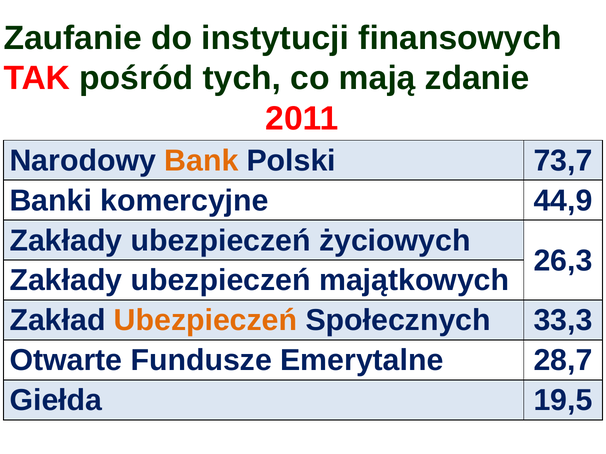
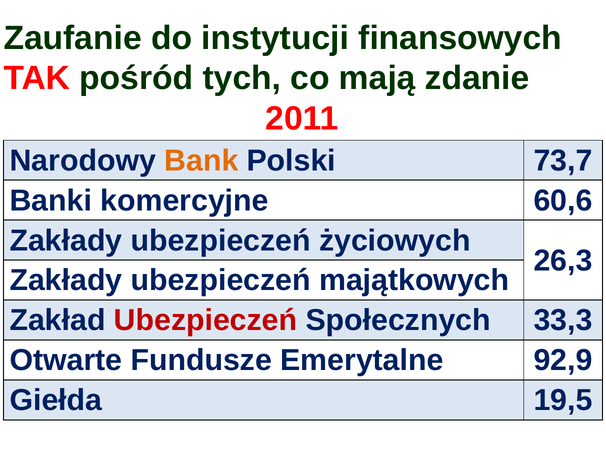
44,9: 44,9 -> 60,6 (563, 201)
Ubezpieczeń colour: orange -> red (206, 321)
28,7: 28,7 -> 92,9 (563, 361)
